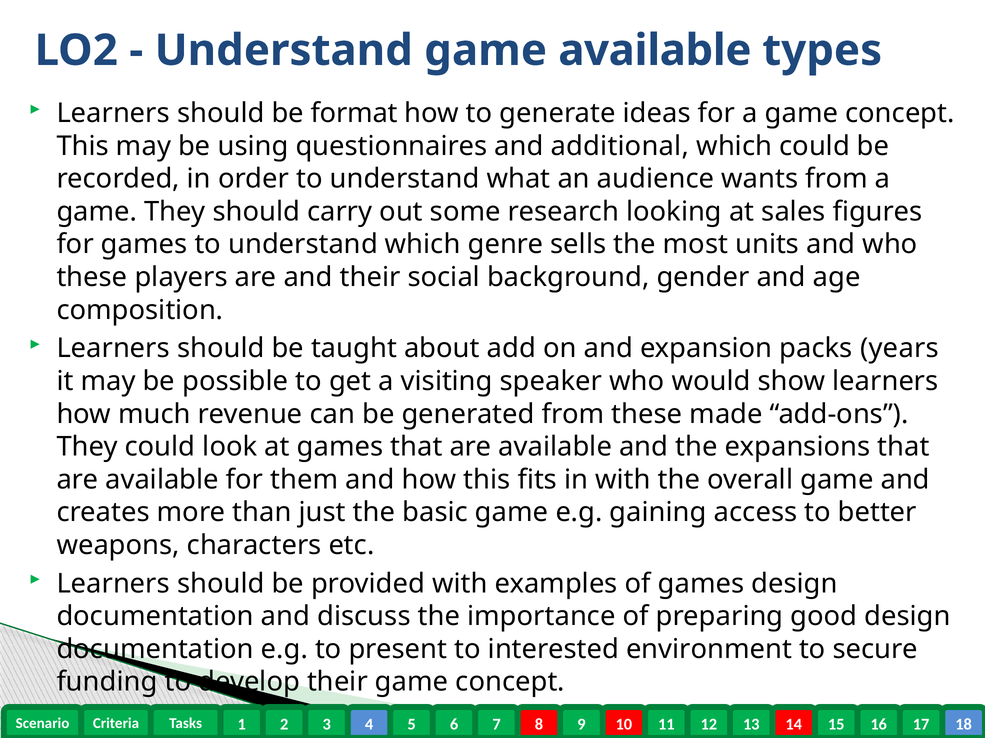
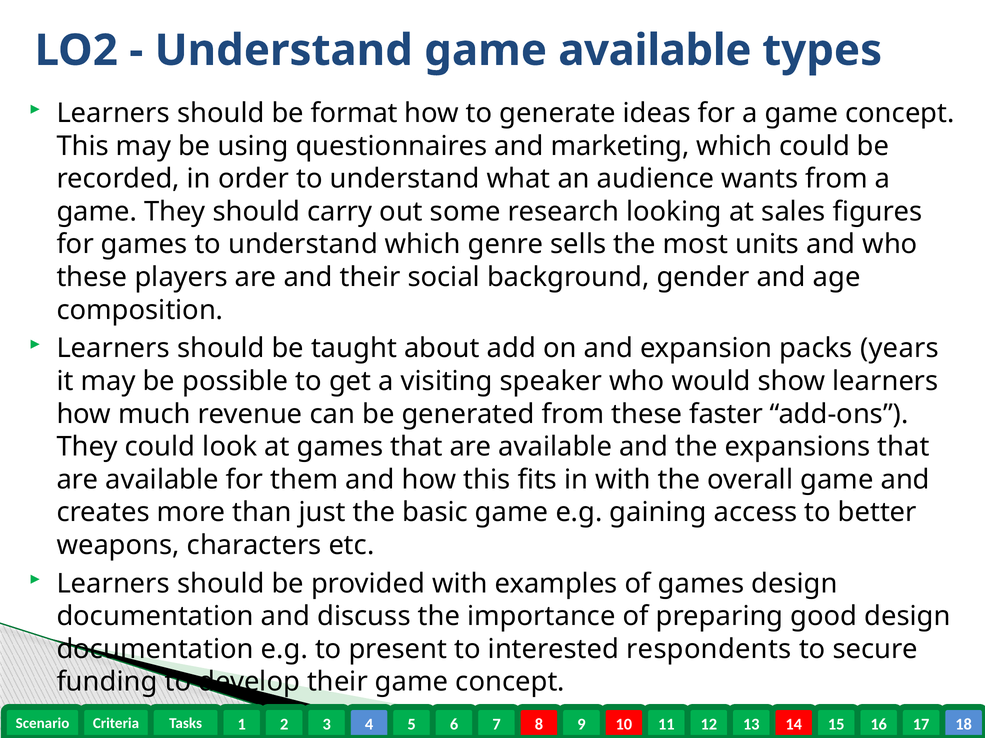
additional: additional -> marketing (620, 146)
made: made -> faster (726, 414)
environment: environment -> respondents (709, 650)
